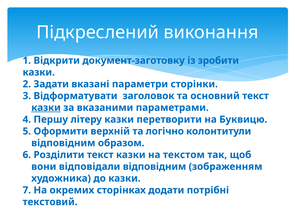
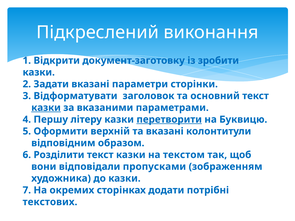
перетворити underline: none -> present (169, 120)
та логічно: логічно -> вказані (165, 131)
відповідали відповідним: відповідним -> пропусками (154, 167)
текстовий: текстовий -> текстових (50, 202)
